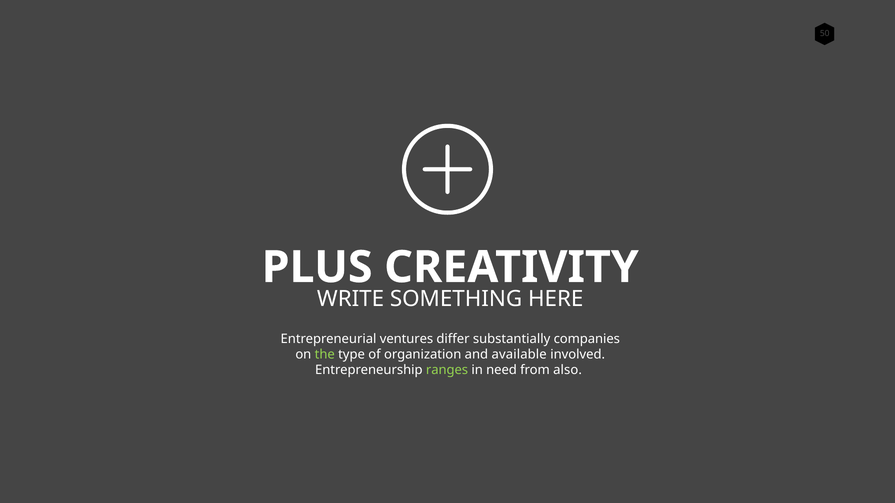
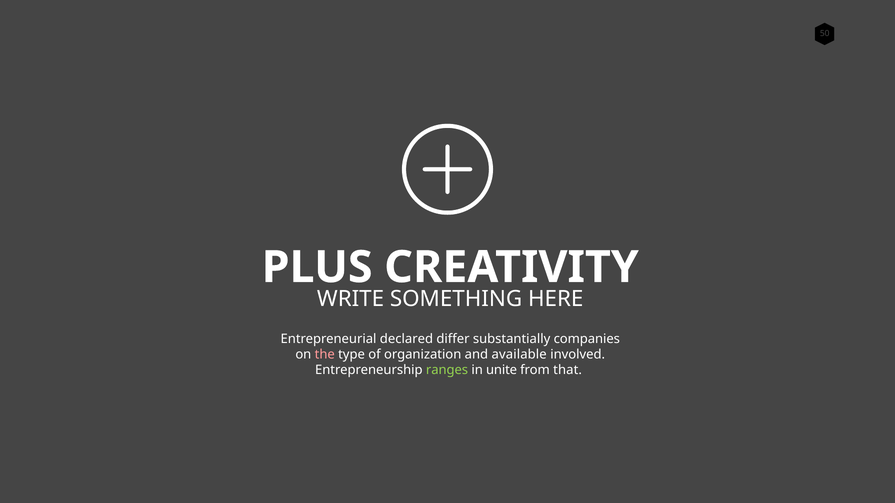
ventures: ventures -> declared (406, 339)
the colour: light green -> pink (325, 355)
need: need -> unite (502, 371)
also: also -> that (568, 371)
